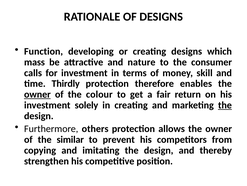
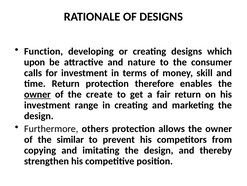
mass: mass -> upon (34, 62)
time Thirdly: Thirdly -> Return (66, 83)
colour: colour -> create (99, 94)
solely: solely -> range (86, 105)
the underline: present -> none (225, 105)
